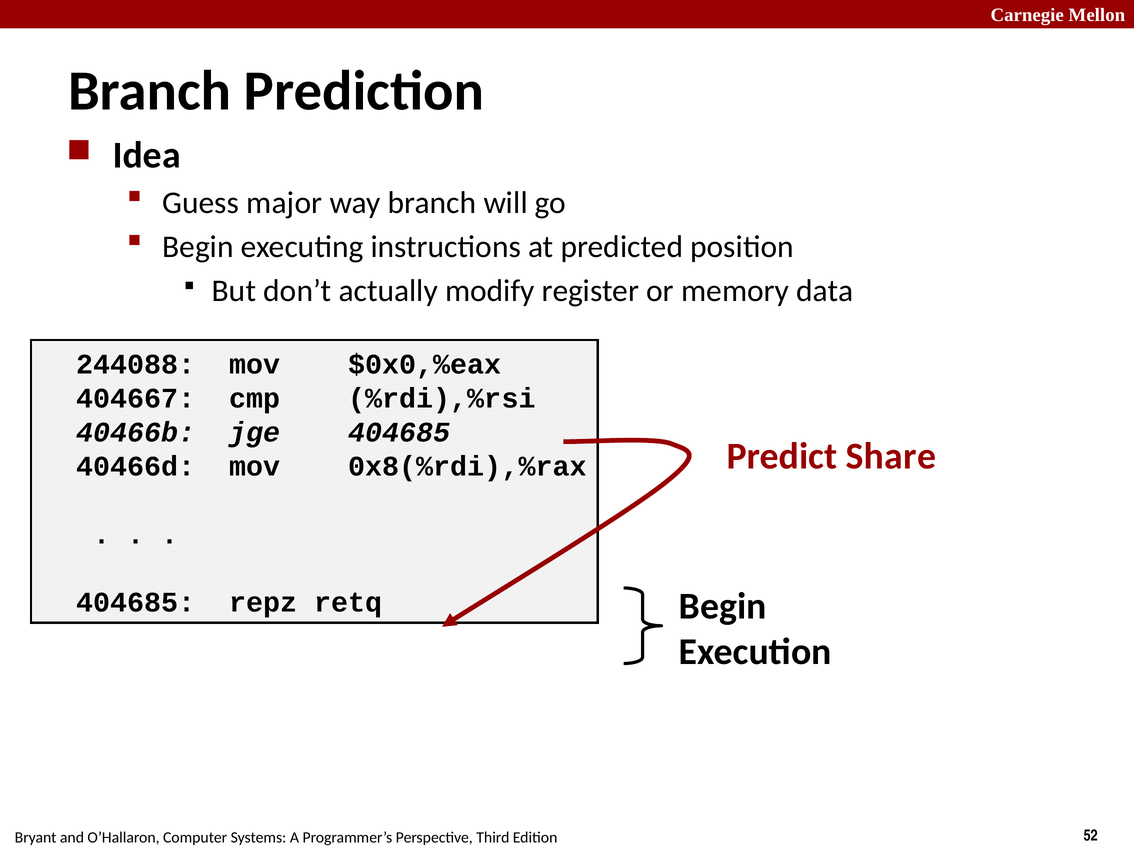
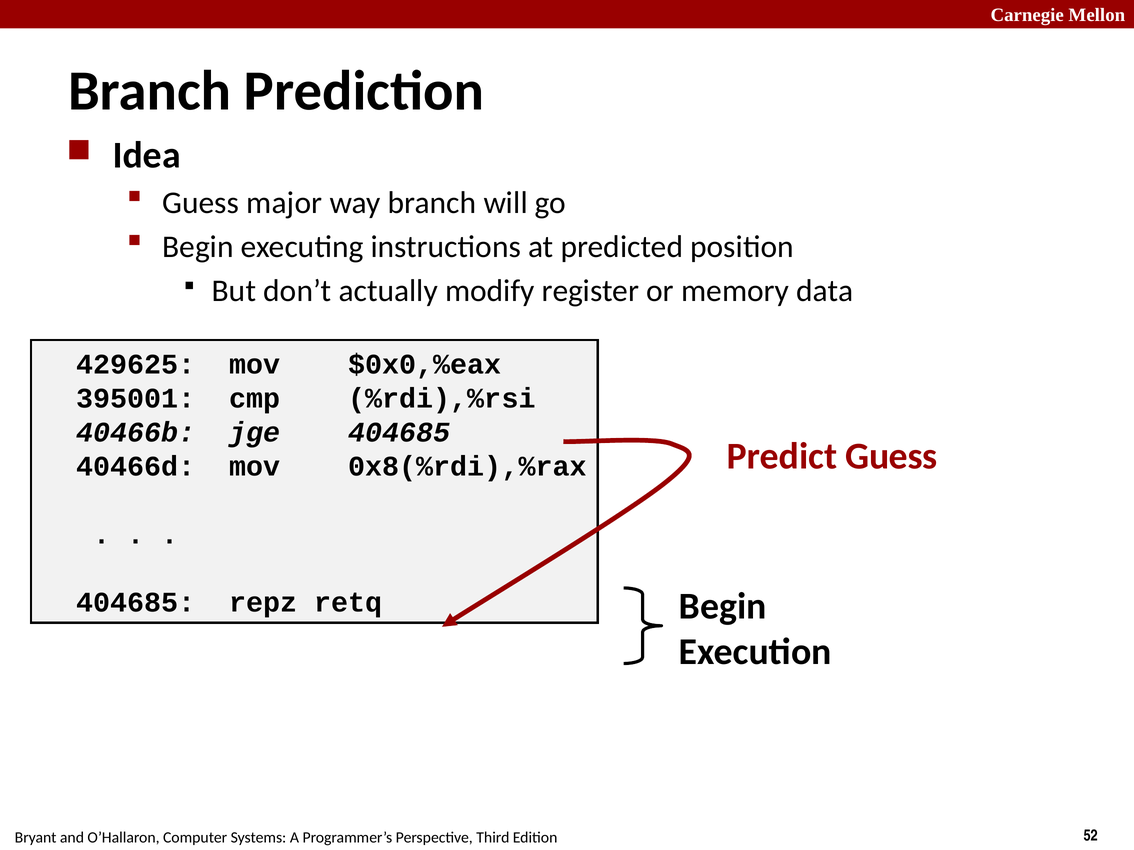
244088: 244088 -> 429625 (136, 365)
404667: 404667 -> 395001 (136, 399)
Predict Share: Share -> Guess (891, 456)
